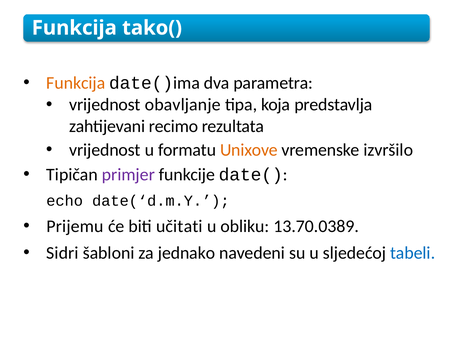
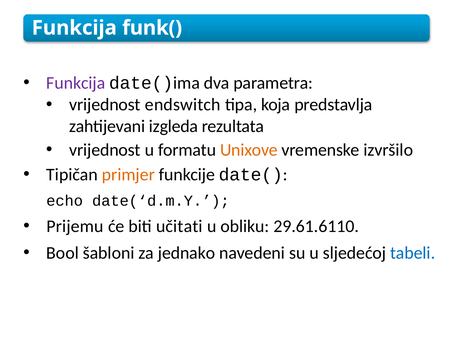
tako(: tako( -> funk( (152, 28)
Funkcija colour: orange -> purple (76, 83)
obavljanje: obavljanje -> endswitch (183, 105)
recimo: recimo -> izgleda (174, 127)
primjer colour: purple -> orange (128, 175)
13.70.0389: 13.70.0389 -> 29.61.6110 (316, 227)
Sidri: Sidri -> Bool (63, 253)
